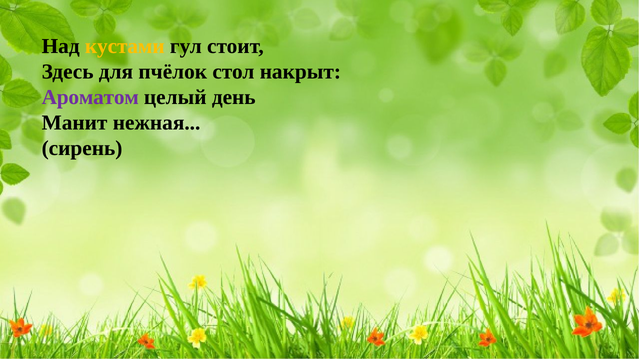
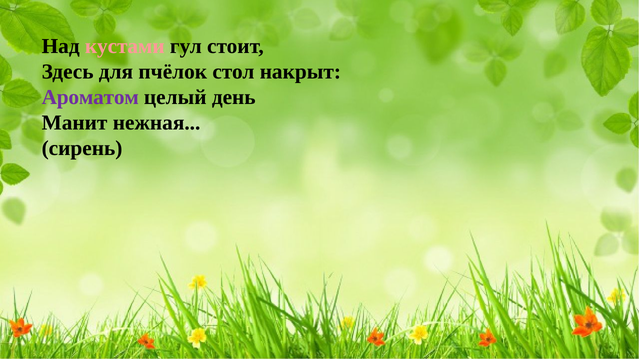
кустами colour: yellow -> pink (125, 46)
